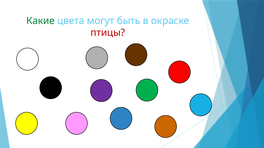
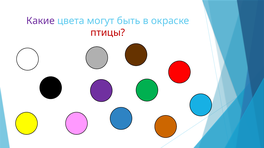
Какие colour: green -> purple (40, 21)
